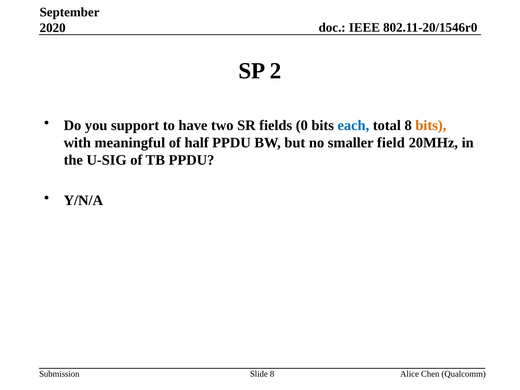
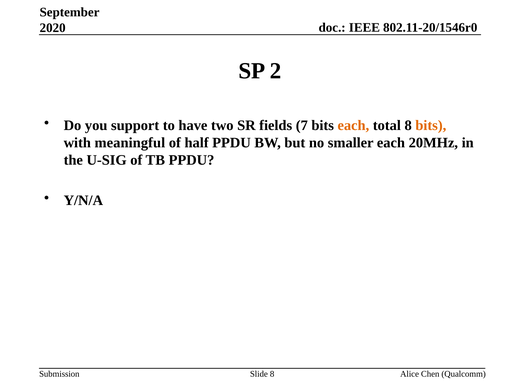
0: 0 -> 7 (302, 125)
each colour: blue -> orange (353, 125)
smaller field: field -> each (391, 143)
